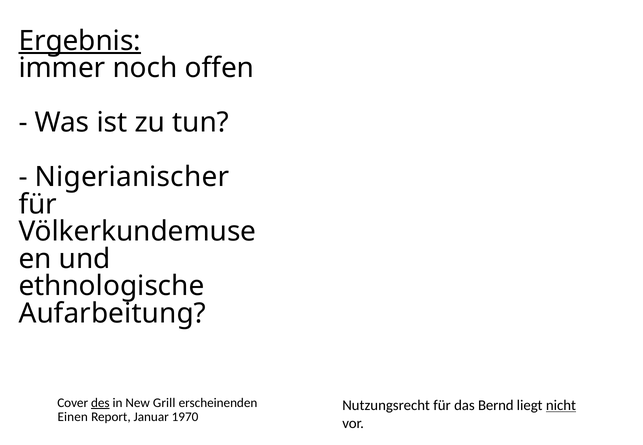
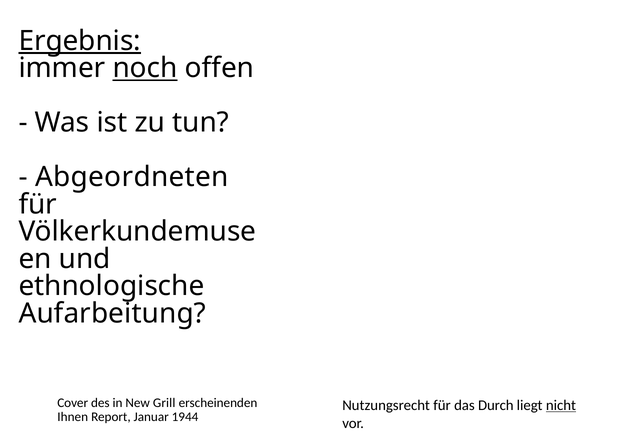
noch underline: none -> present (145, 68)
Nigerianischer: Nigerianischer -> Abgeordneten (132, 177)
des underline: present -> none (100, 403)
Bernd: Bernd -> Durch (496, 406)
Einen: Einen -> Ihnen (73, 417)
1970: 1970 -> 1944 (185, 417)
